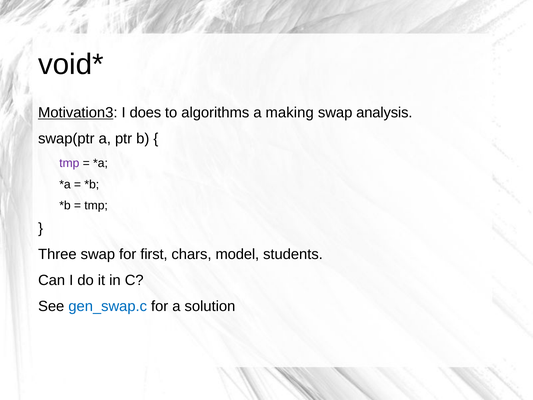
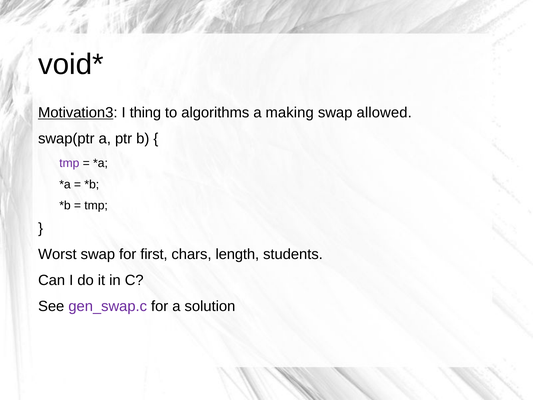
does: does -> thing (145, 113)
analysis: analysis -> allowed (384, 113)
Three: Three -> Worst (57, 254)
model: model -> length (237, 254)
gen_swap.c colour: blue -> purple (108, 306)
